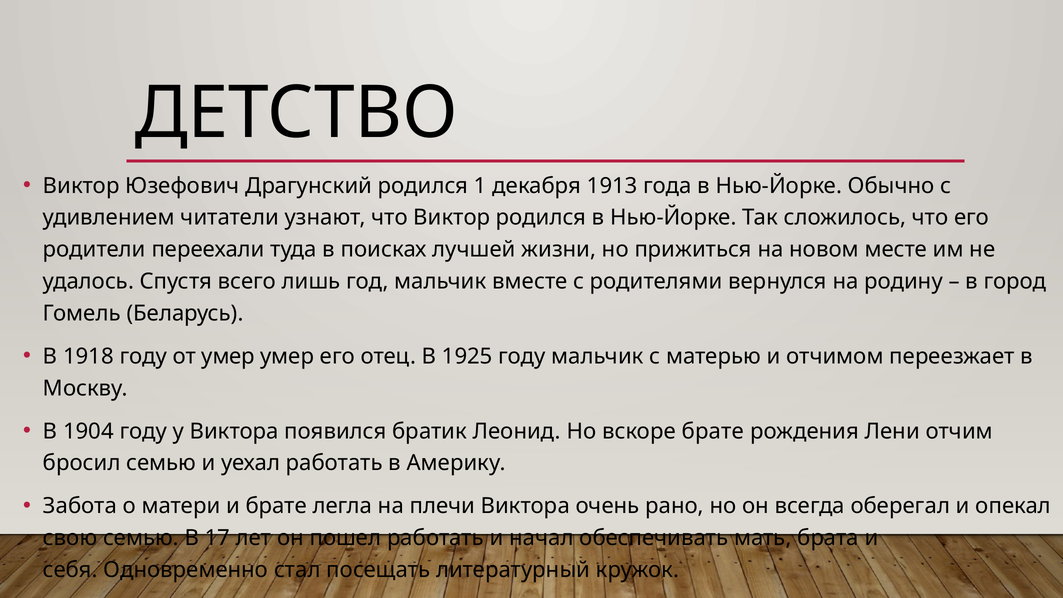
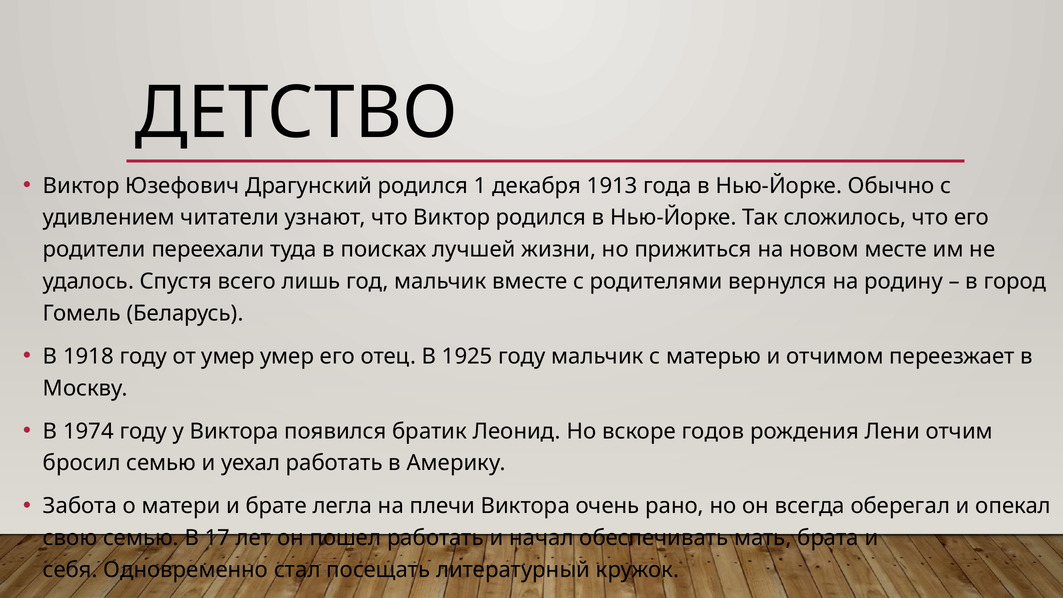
1904: 1904 -> 1974 (88, 431)
вскоре брате: брате -> годов (713, 431)
